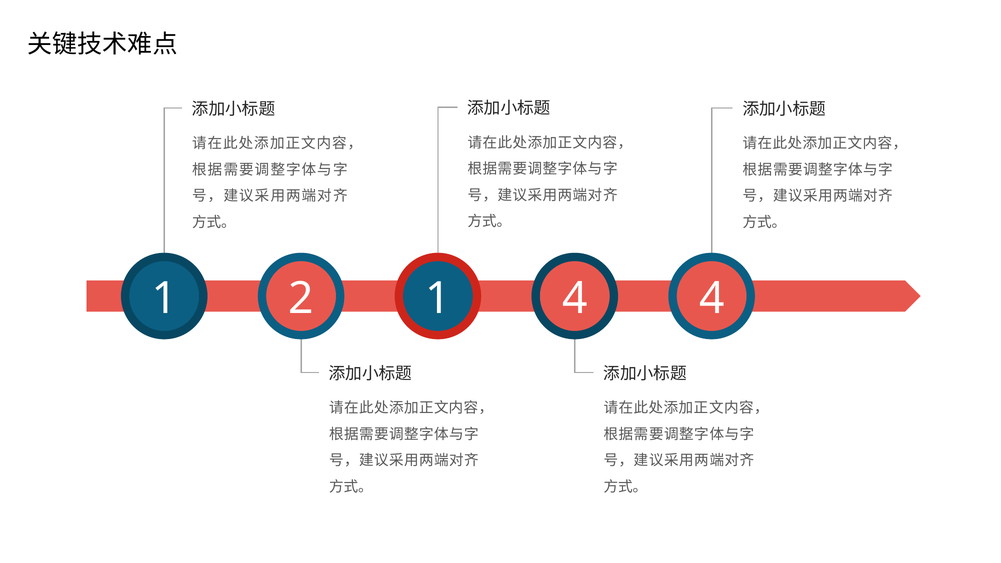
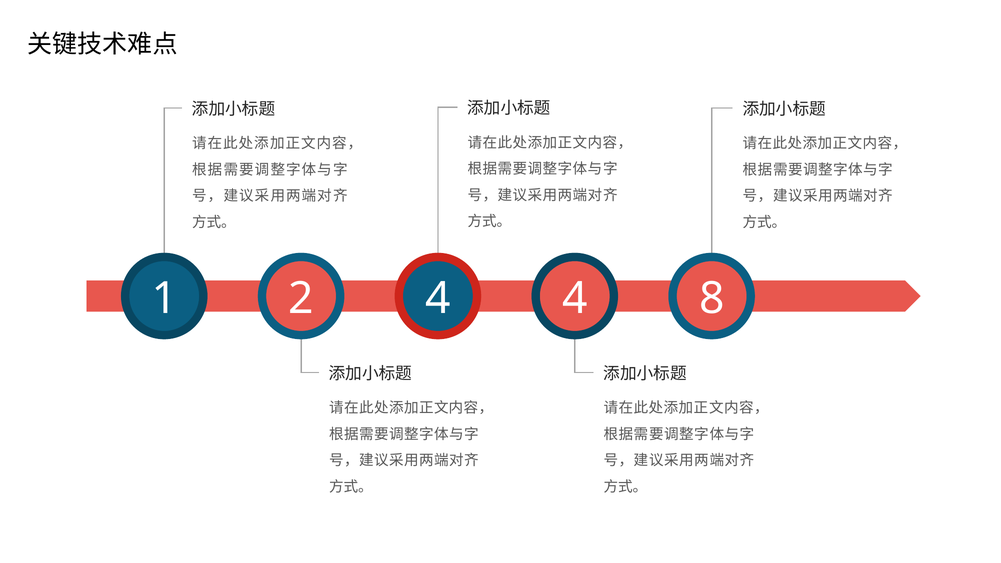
2 1: 1 -> 4 (438, 299)
4 4: 4 -> 8 (712, 299)
